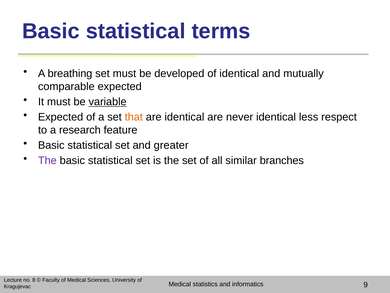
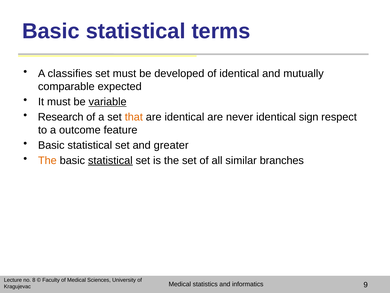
breathing: breathing -> classifies (70, 73)
Expected: Expected -> Research (61, 117)
less: less -> sign (309, 117)
research: research -> outcome (80, 130)
The colour: purple -> orange (47, 160)
statistical underline: none -> present (110, 160)
